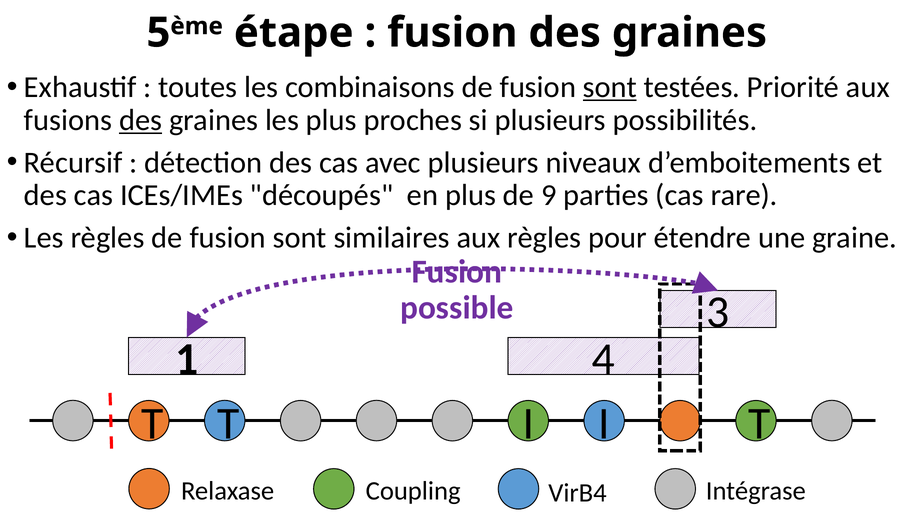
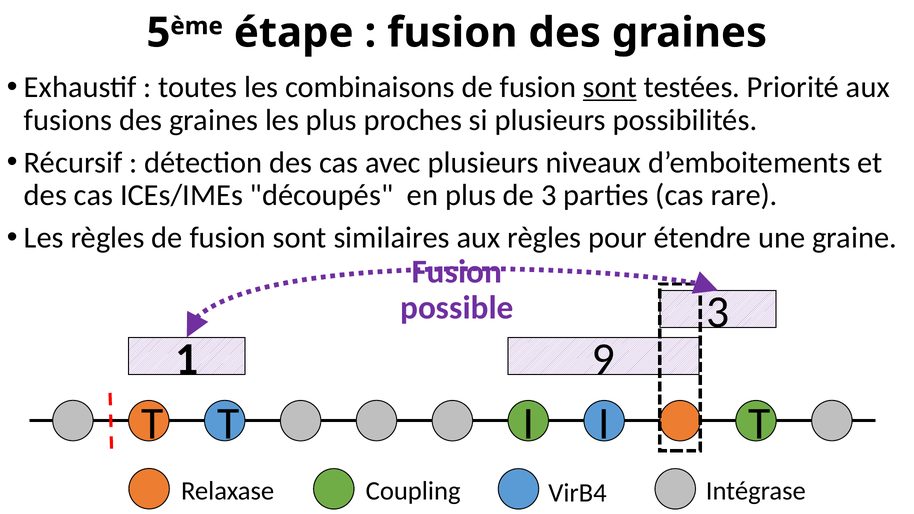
des underline: present -> none (141, 120)
de 9: 9 -> 3 (549, 195)
4: 4 -> 9 (604, 359)
